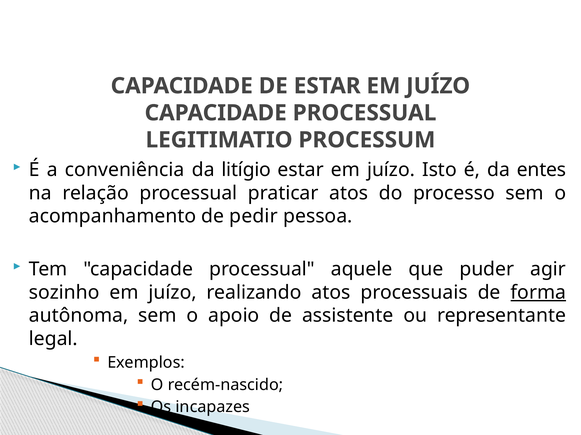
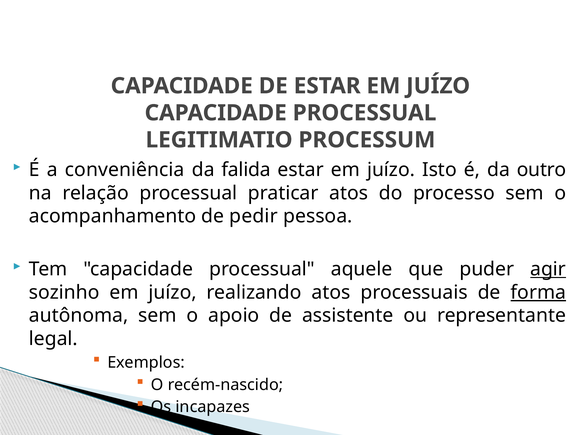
litígio: litígio -> falida (246, 170)
entes: entes -> outro (542, 170)
agir underline: none -> present (548, 270)
